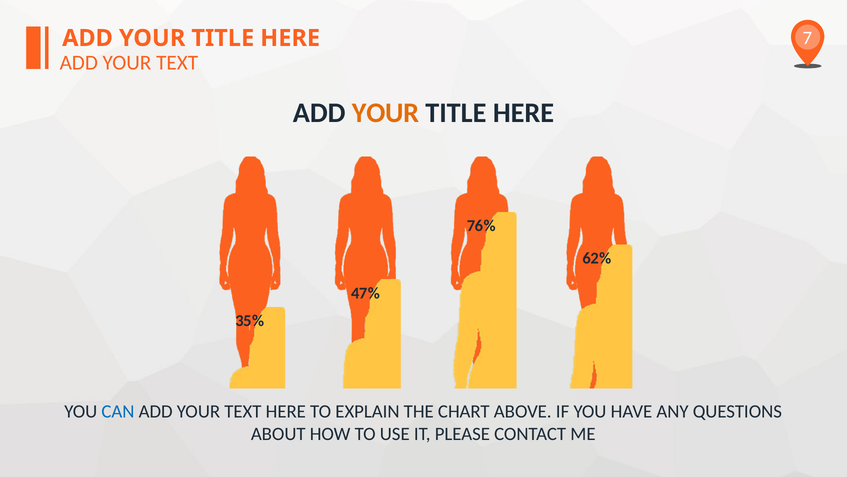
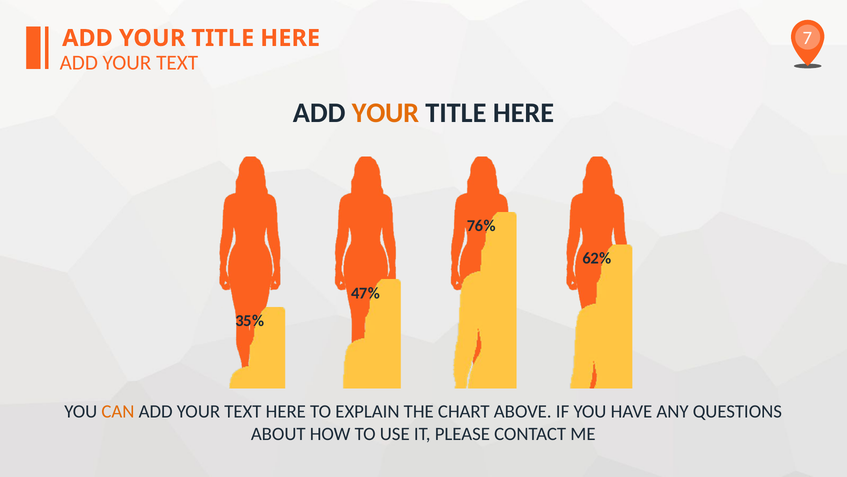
CAN colour: blue -> orange (118, 411)
